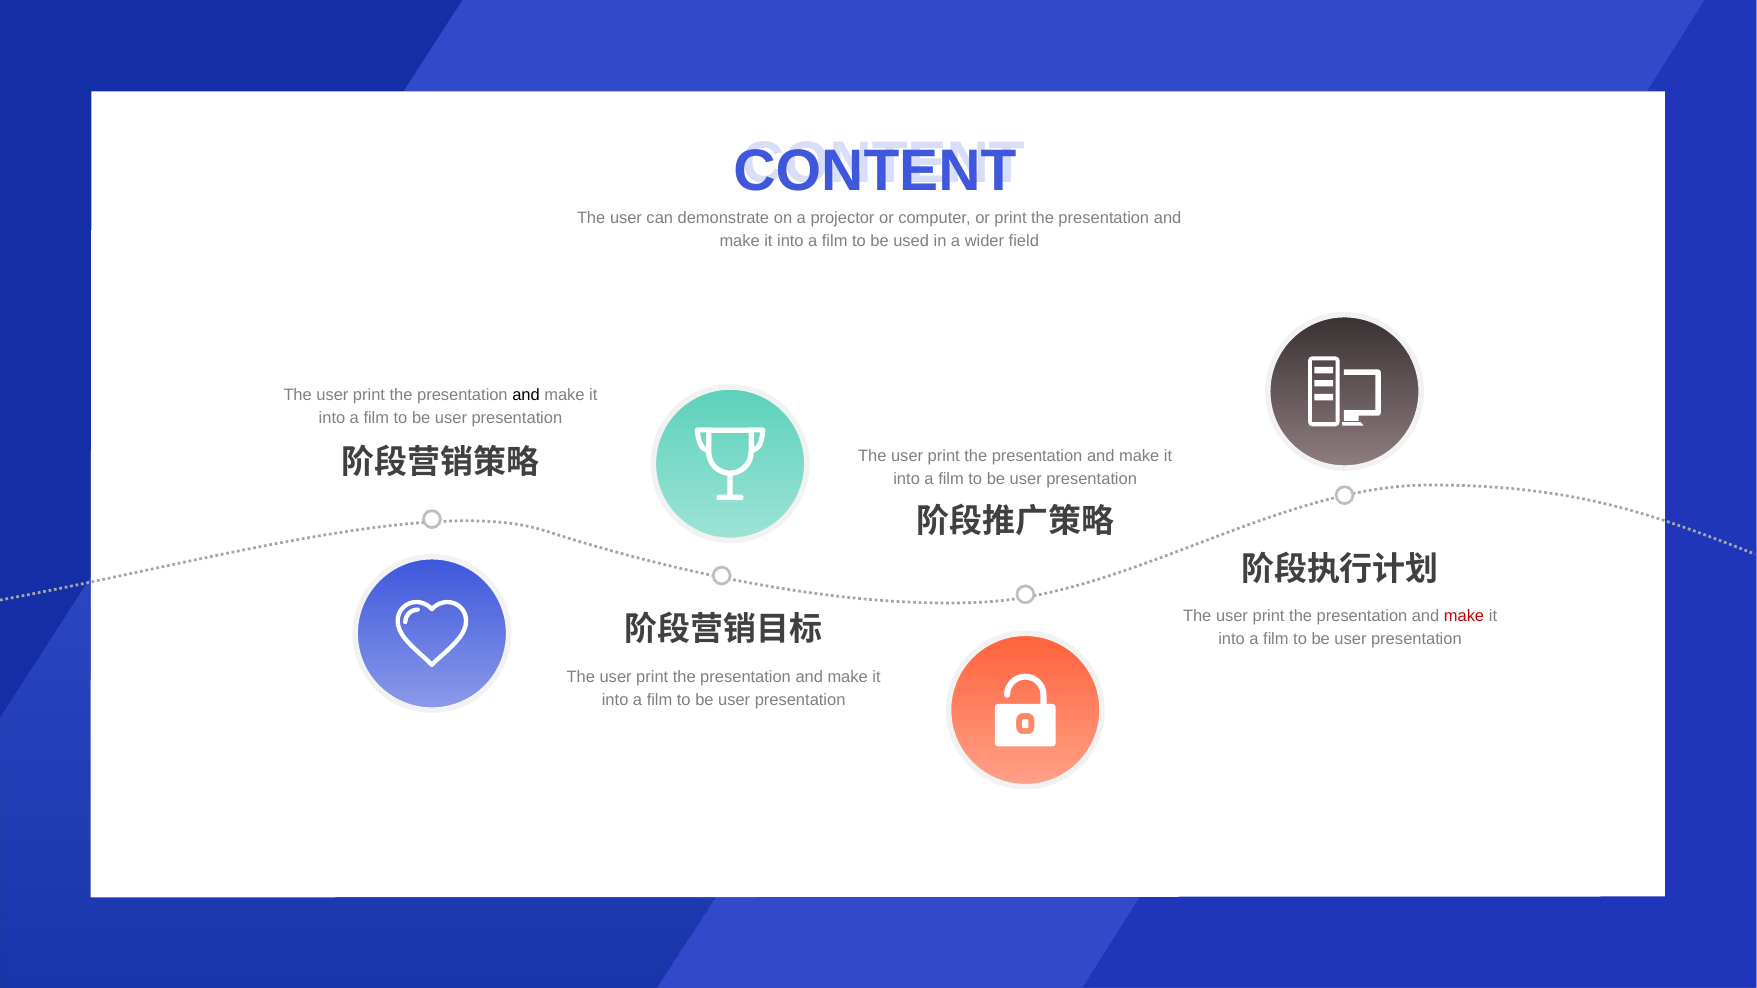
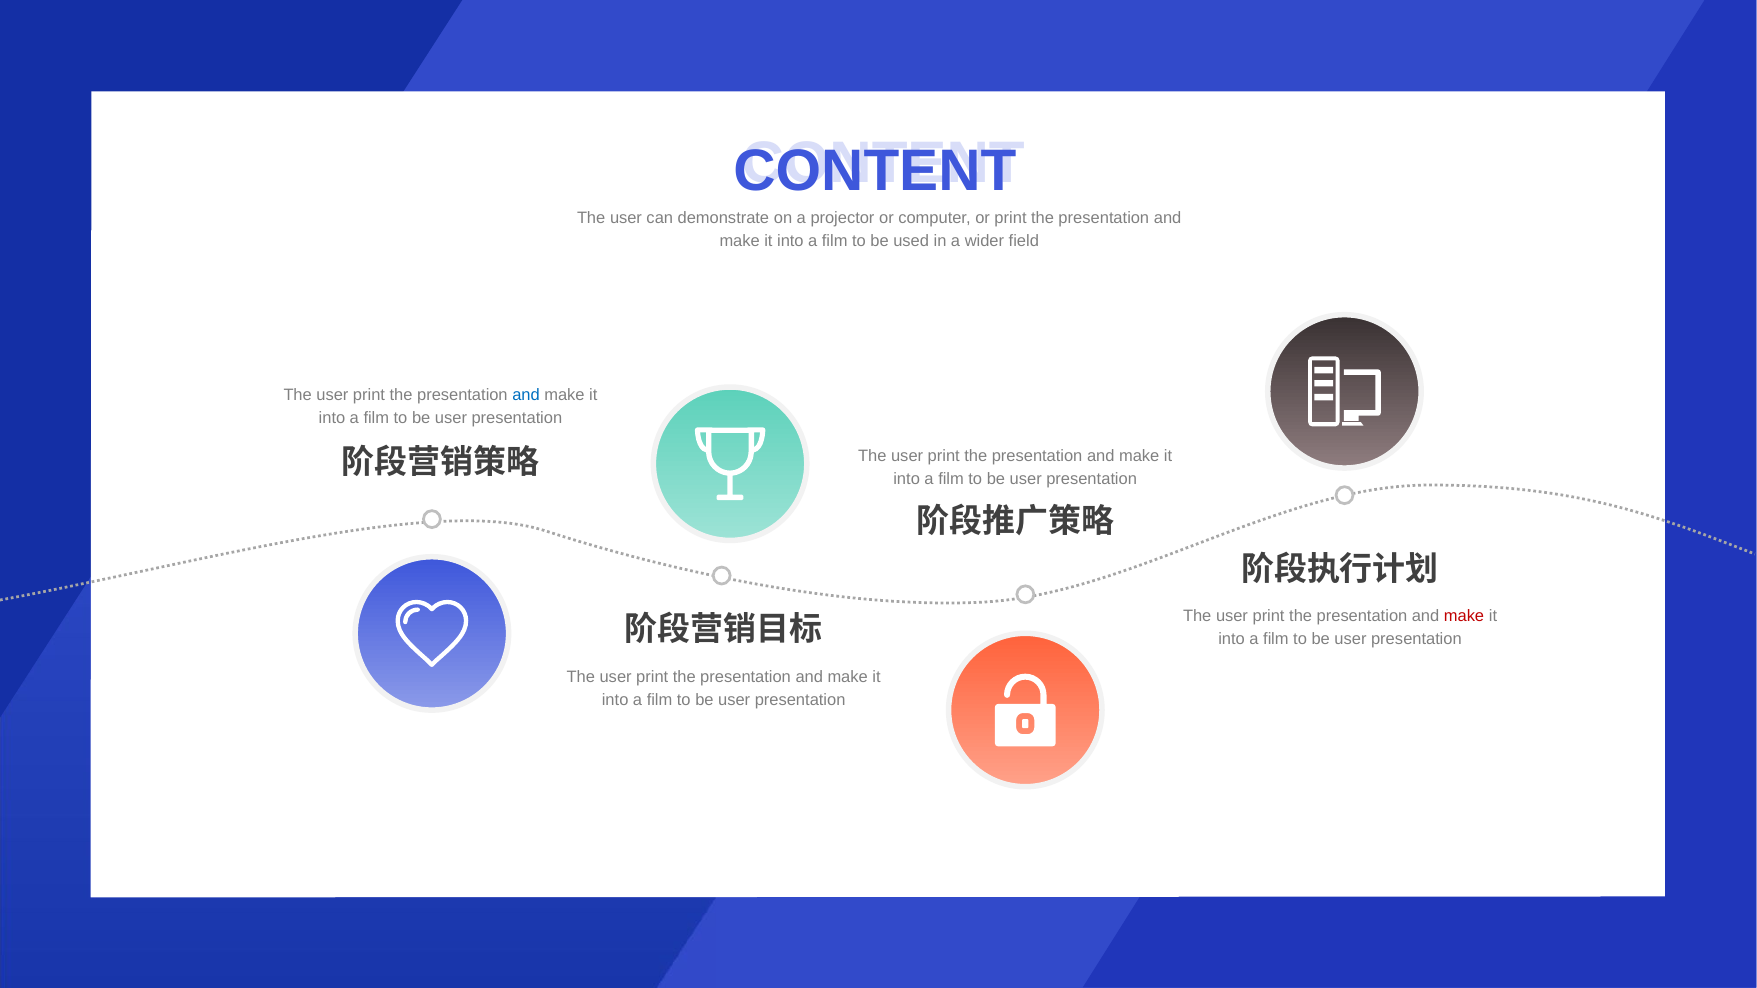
and colour: black -> blue (526, 395)
